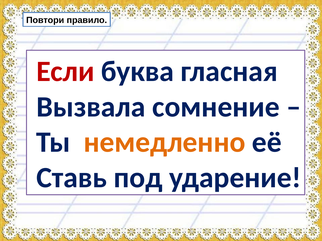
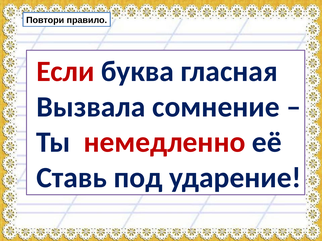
немедленно colour: orange -> red (164, 143)
